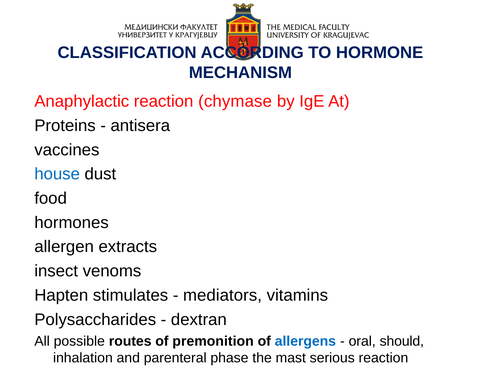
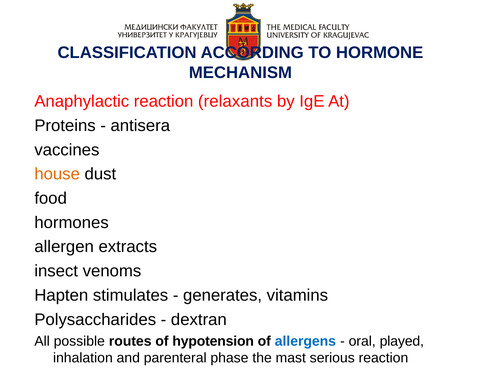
chymase: chymase -> relaxants (235, 102)
house colour: blue -> orange (57, 174)
mediators: mediators -> generates (223, 296)
premonition: premonition -> hypotension (213, 342)
should: should -> played (402, 342)
